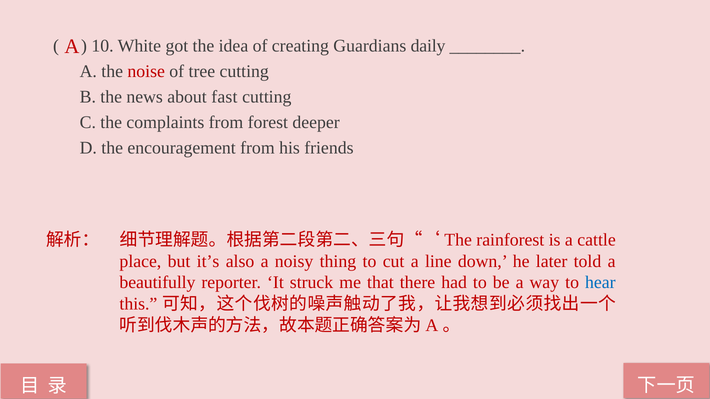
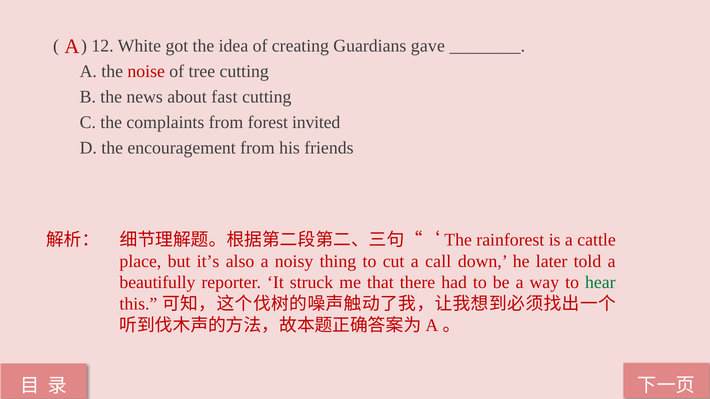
10: 10 -> 12 (103, 46)
daily: daily -> gave (428, 46)
deeper: deeper -> invited (316, 123)
line: line -> call (438, 262)
hear colour: blue -> green (600, 283)
